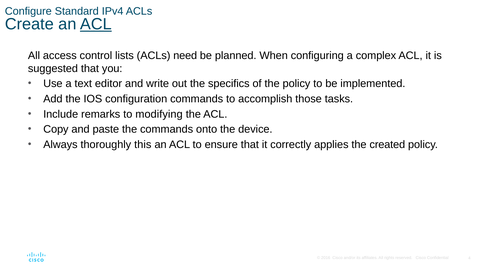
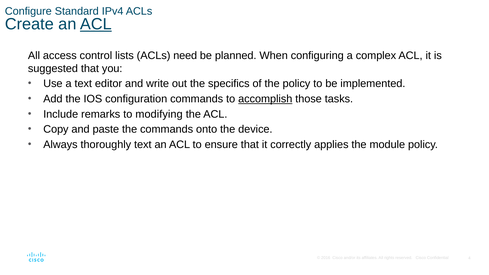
accomplish underline: none -> present (265, 99)
thoroughly this: this -> text (143, 145)
created: created -> module (387, 145)
